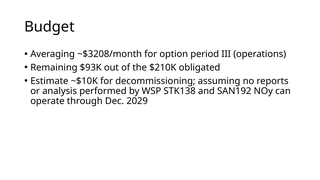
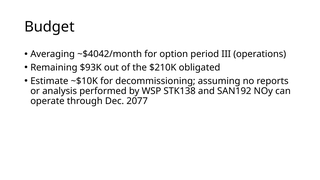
~$3208/month: ~$3208/month -> ~$4042/month (110, 54)
2029: 2029 -> 2077 (137, 101)
